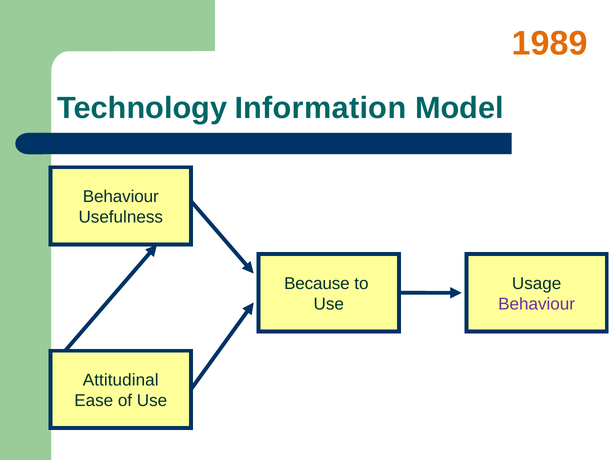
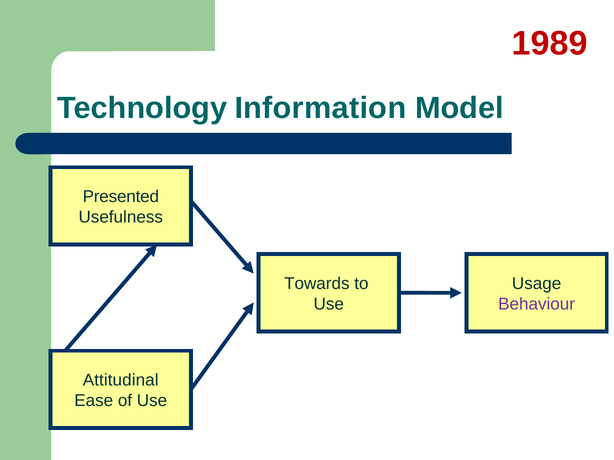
1989 colour: orange -> red (550, 43)
Behaviour: Behaviour -> Presented (121, 197)
Because: Because -> Towards (317, 284)
